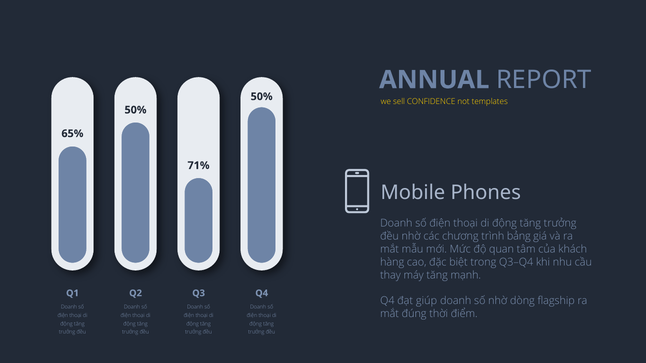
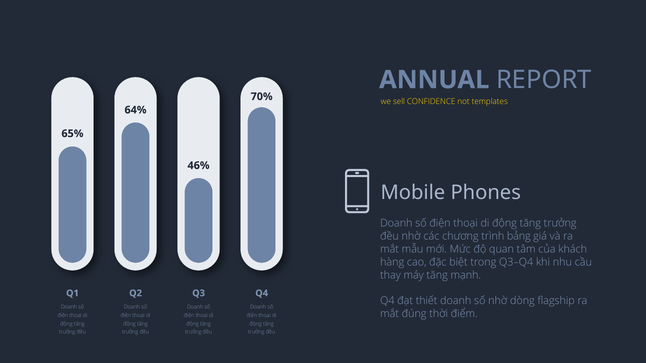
50%: 50% -> 70% (262, 97)
50%: 50% -> 64% (136, 110)
71%: 71% -> 46% (199, 166)
giúp: giúp -> thiết (427, 301)
